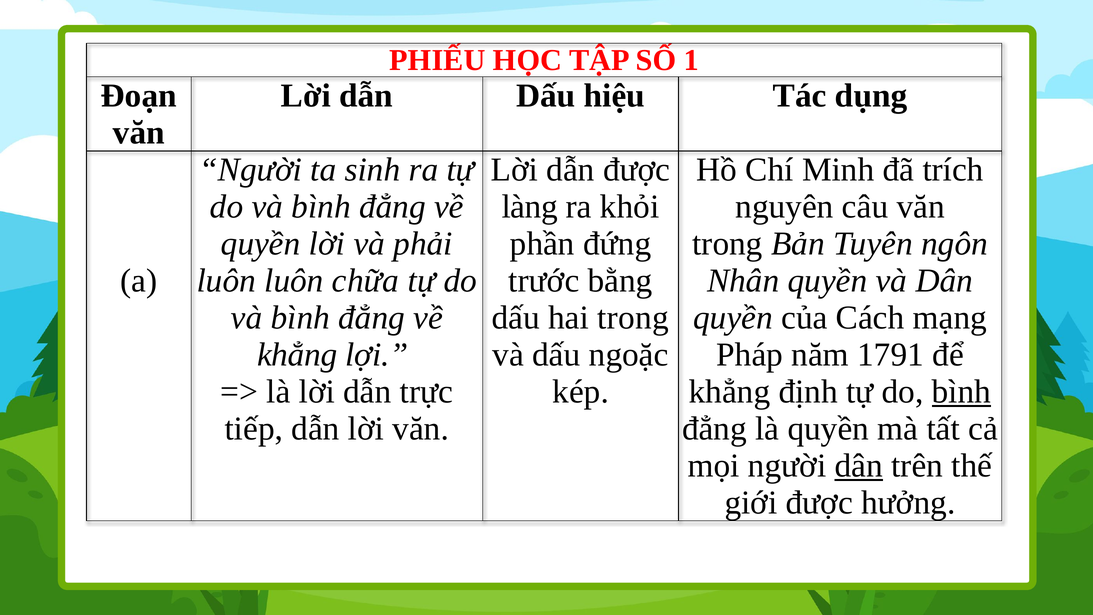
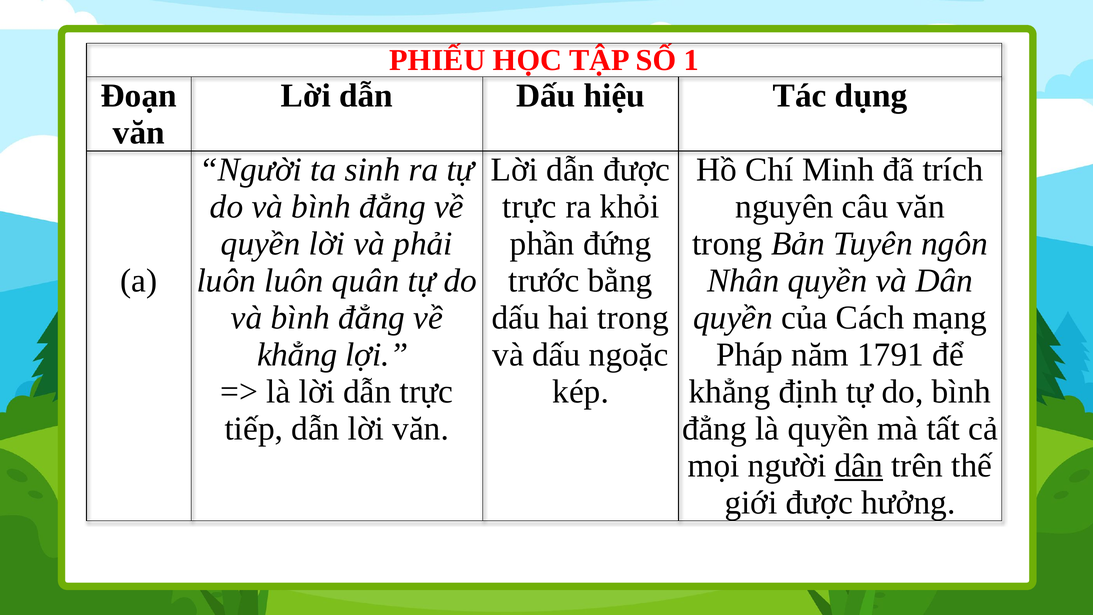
làng: làng -> trực (529, 207)
chữa: chữa -> quân (366, 281)
bình underline: present -> none (961, 392)
